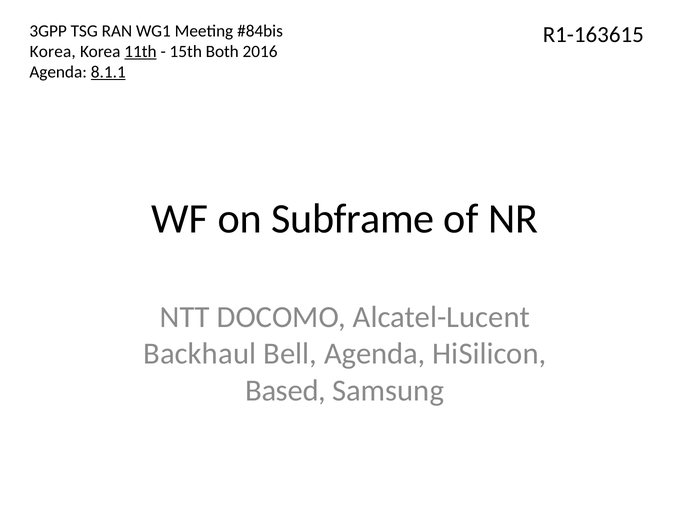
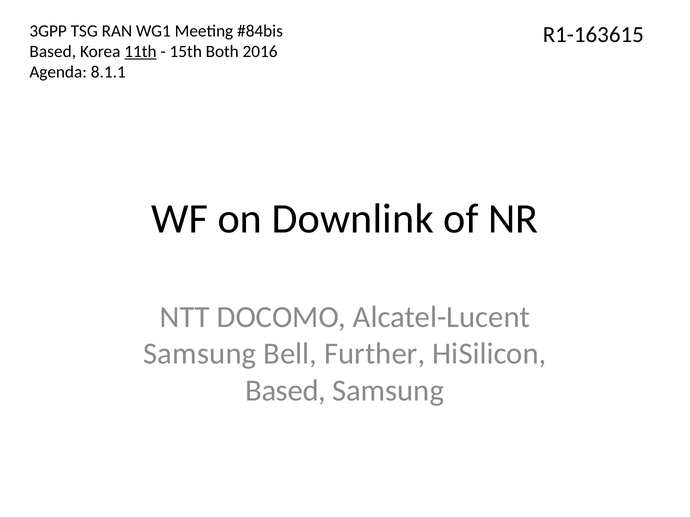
Korea: Korea -> Based (53, 52)
8.1.1 underline: present -> none (108, 72)
Subframe: Subframe -> Downlink (353, 219)
Backhaul: Backhaul -> Samsung (200, 354)
Bell Agenda: Agenda -> Further (375, 354)
